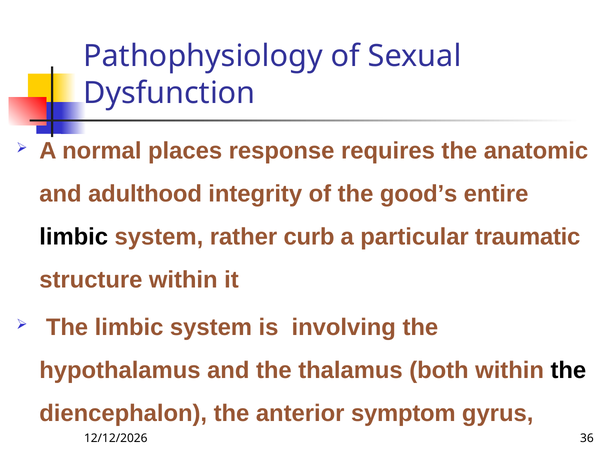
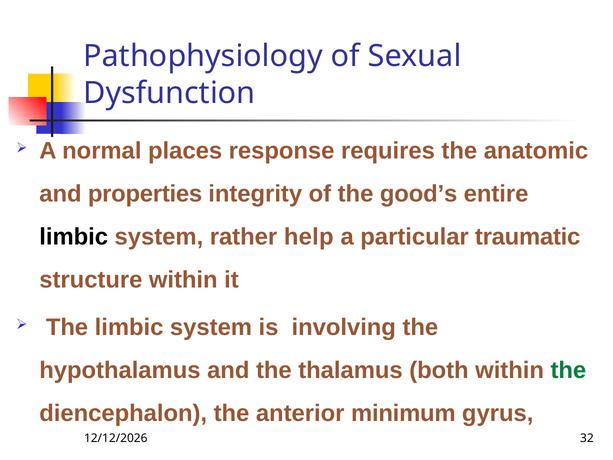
adulthood: adulthood -> properties (145, 194)
curb: curb -> help (309, 237)
the colour: black -> green (568, 370)
symptom: symptom -> minimum (403, 413)
36: 36 -> 32 (587, 438)
